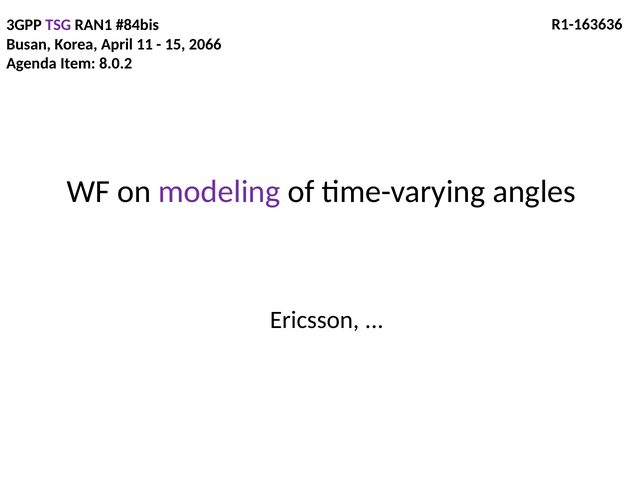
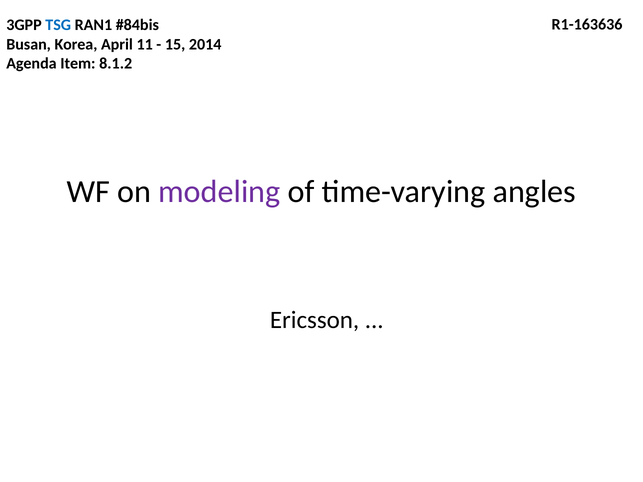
TSG colour: purple -> blue (58, 25)
2066: 2066 -> 2014 (205, 44)
8.0.2: 8.0.2 -> 8.1.2 (116, 64)
